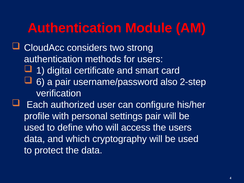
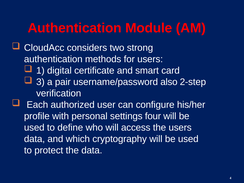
6: 6 -> 3 (40, 82)
settings pair: pair -> four (153, 116)
